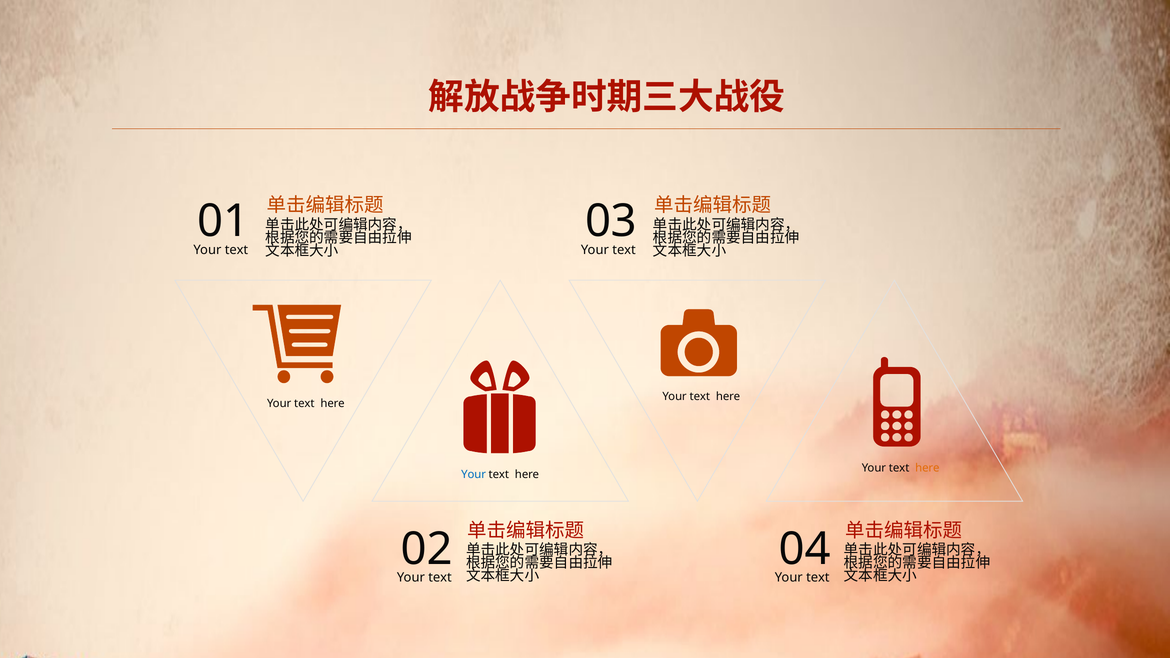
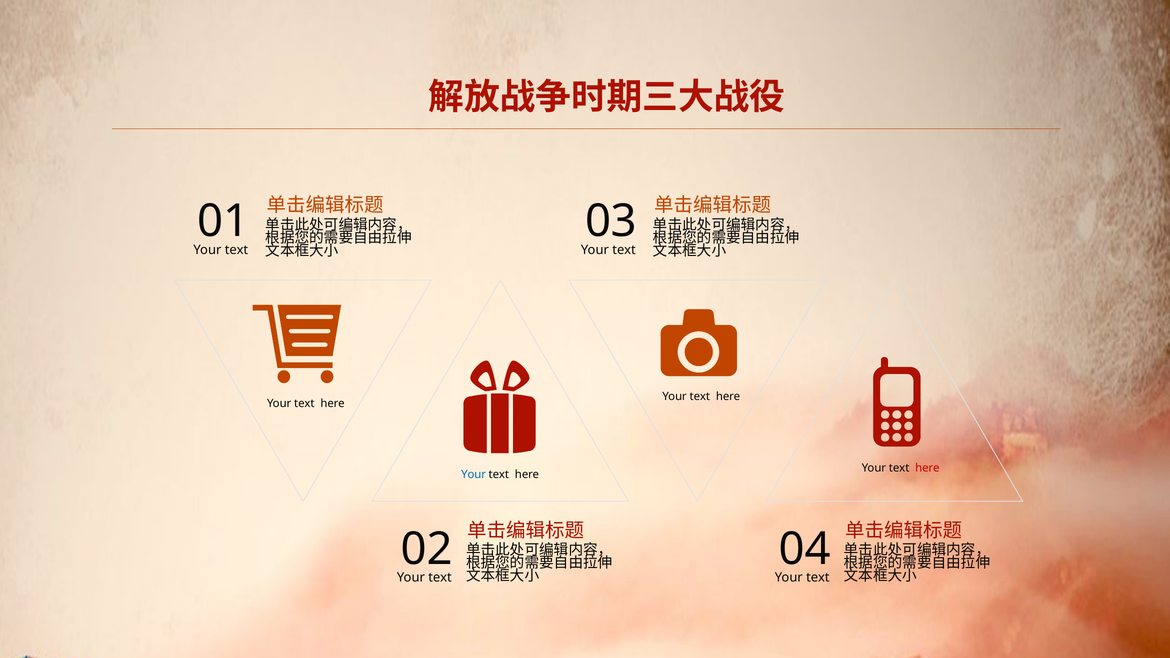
here colour: orange -> red (927, 468)
